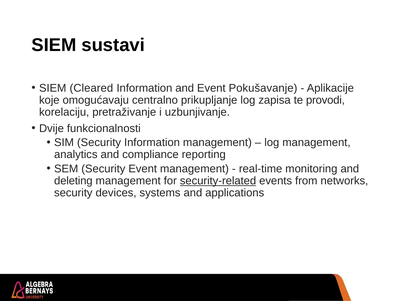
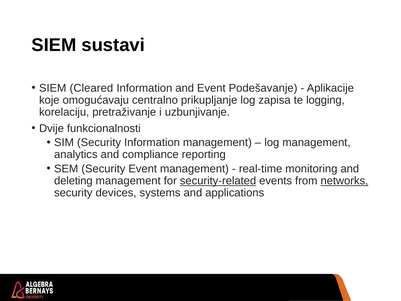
Pokušavanje: Pokušavanje -> Podešavanje (263, 88)
provodi: provodi -> logging (325, 100)
networks underline: none -> present (344, 181)
